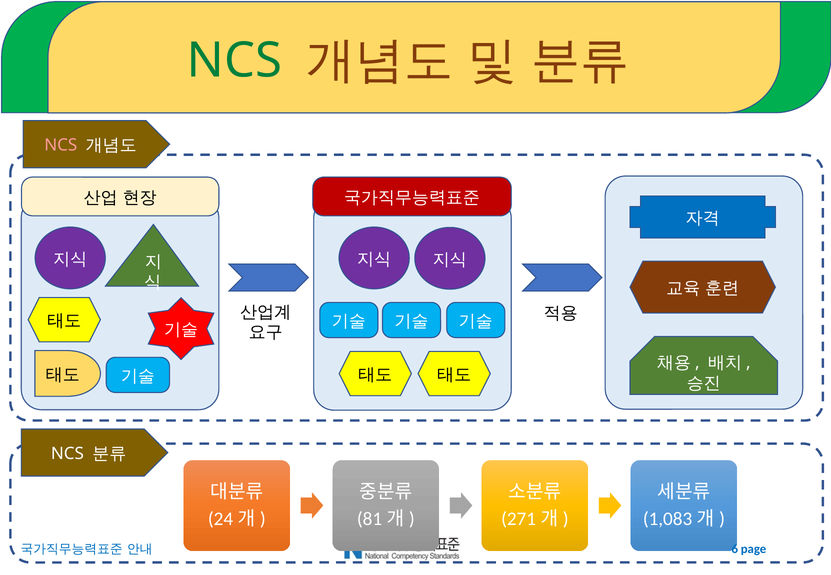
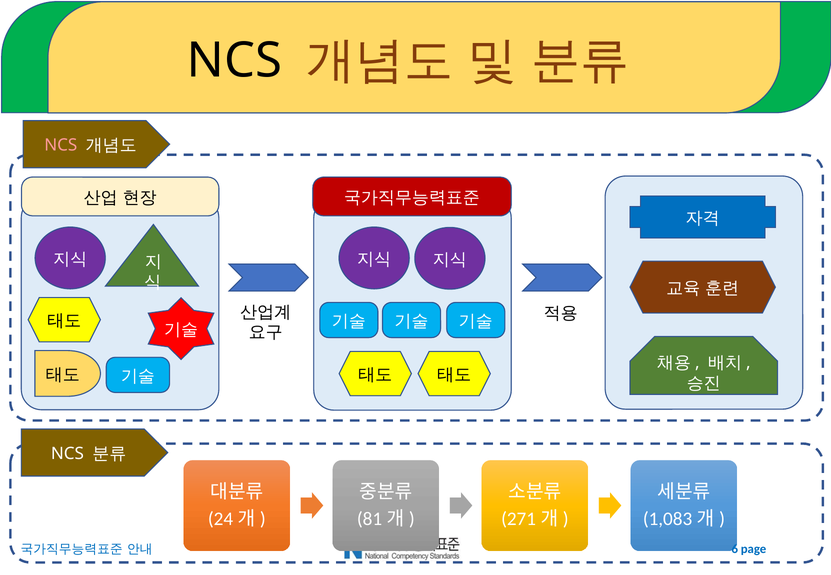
NCS colour: green -> black (234, 60)
